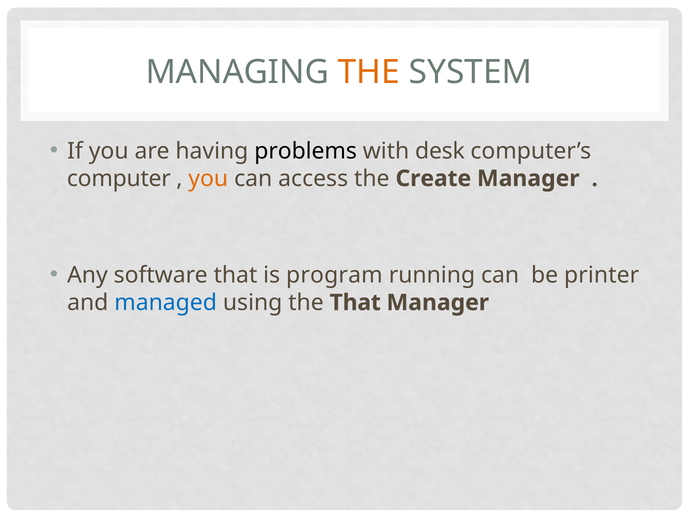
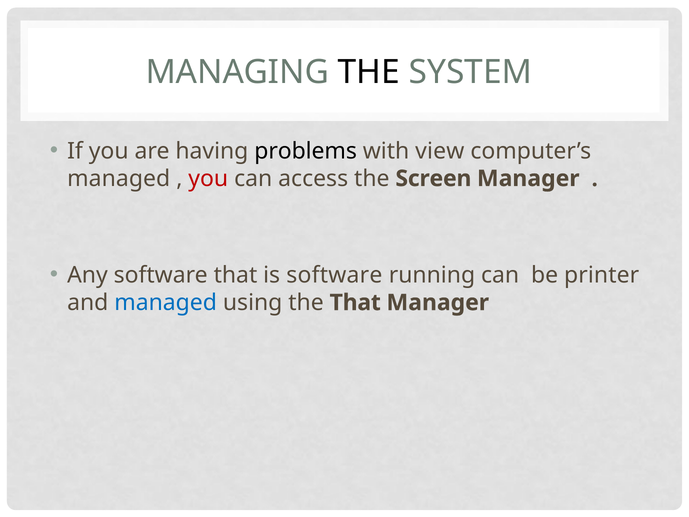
THE colour: orange -> black (369, 72)
desk: desk -> view (440, 151)
computer: computer -> managed (119, 178)
you colour: orange -> red (208, 178)
Create: Create -> Screen (433, 178)
is program: program -> software (334, 275)
